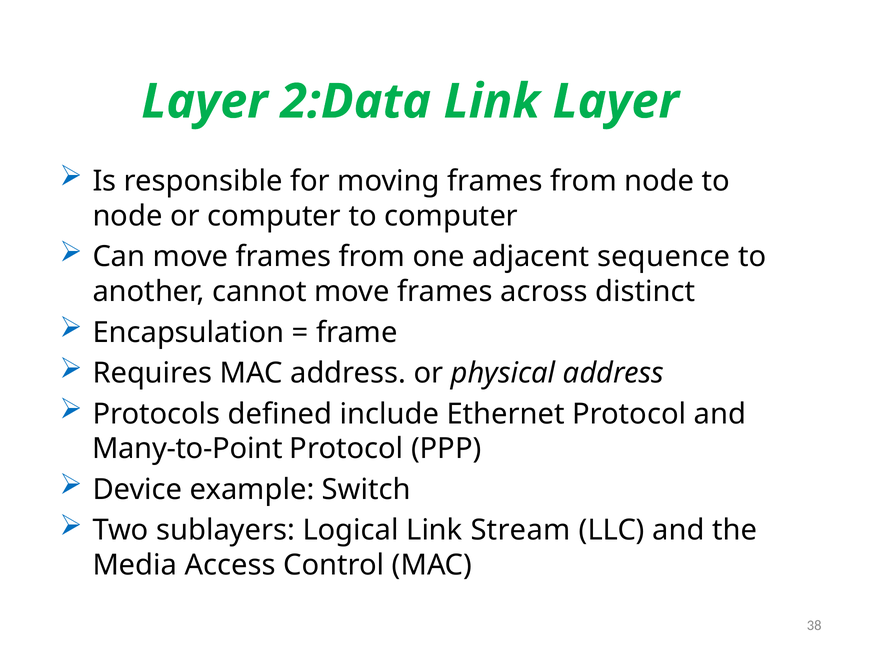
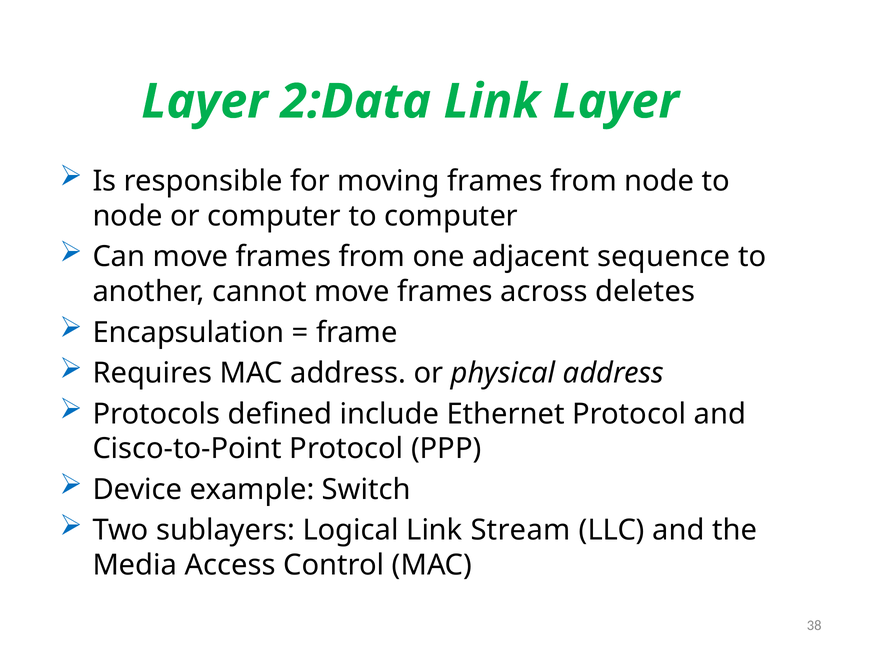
distinct: distinct -> deletes (645, 292)
Many-to-Point: Many-to-Point -> Cisco-to-Point (187, 449)
